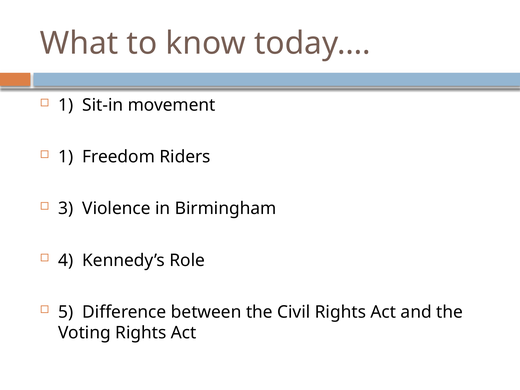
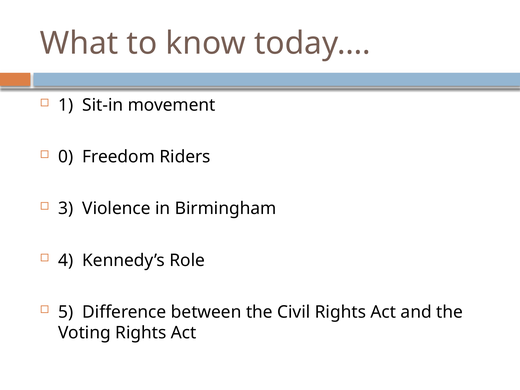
1: 1 -> 0 (66, 157)
